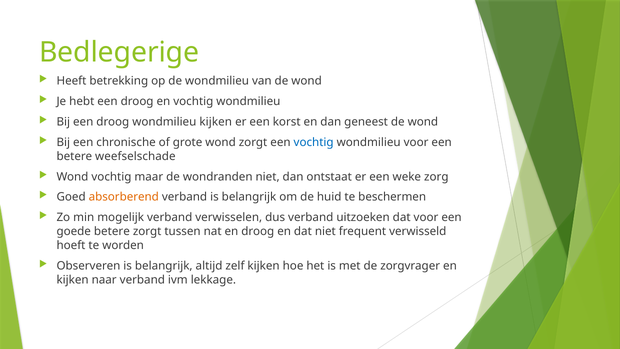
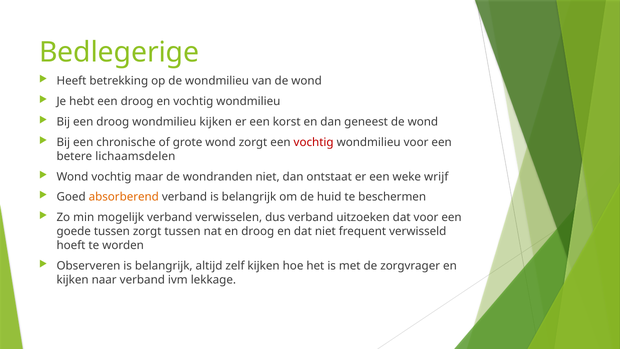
vochtig colour: blue -> red (314, 142)
weefselschade: weefselschade -> lichaamsdelen (135, 156)
zorg: zorg -> wrijf (436, 177)
goede betere: betere -> tussen (112, 231)
